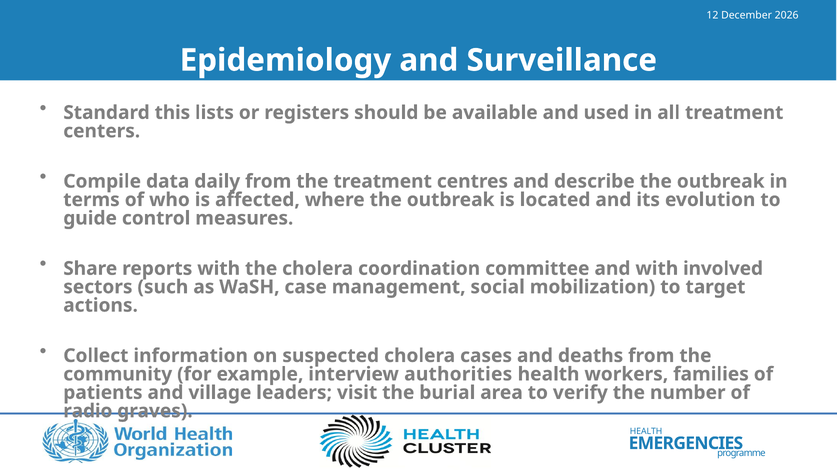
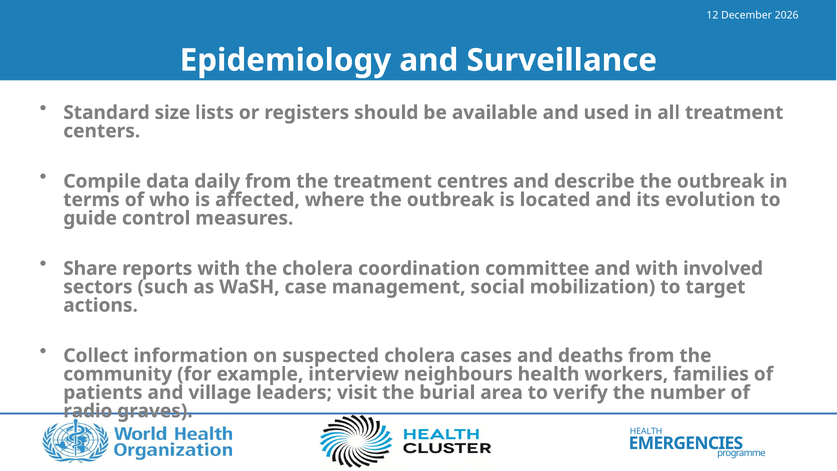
this: this -> size (172, 113)
authorities: authorities -> neighbours (458, 374)
